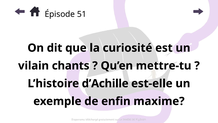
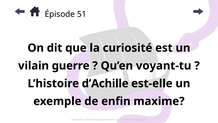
chants: chants -> guerre (71, 66)
mettre-tu: mettre-tu -> voyant-tu (164, 66)
